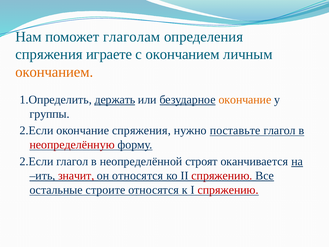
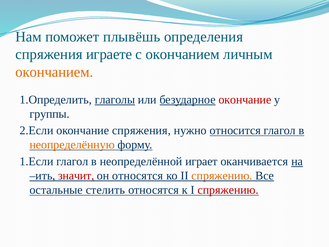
глаголам: глаголам -> плывёшь (132, 37)
держать: держать -> глаголы (115, 100)
окончание colour: orange -> red (245, 100)
поставьте: поставьте -> относится (235, 130)
неопределённую colour: red -> orange (72, 145)
2.Если: 2.Если -> 1.Если (37, 161)
строят: строят -> играет (201, 161)
спряжению colour: red -> orange (222, 176)
строите: строите -> стелить (105, 190)
